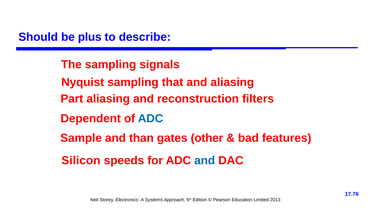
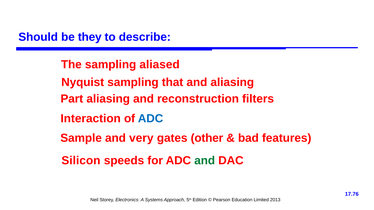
plus: plus -> they (90, 37)
signals: signals -> aliased (160, 65)
Dependent: Dependent -> Interaction (91, 119)
than: than -> very (141, 138)
and colour: blue -> green (205, 161)
